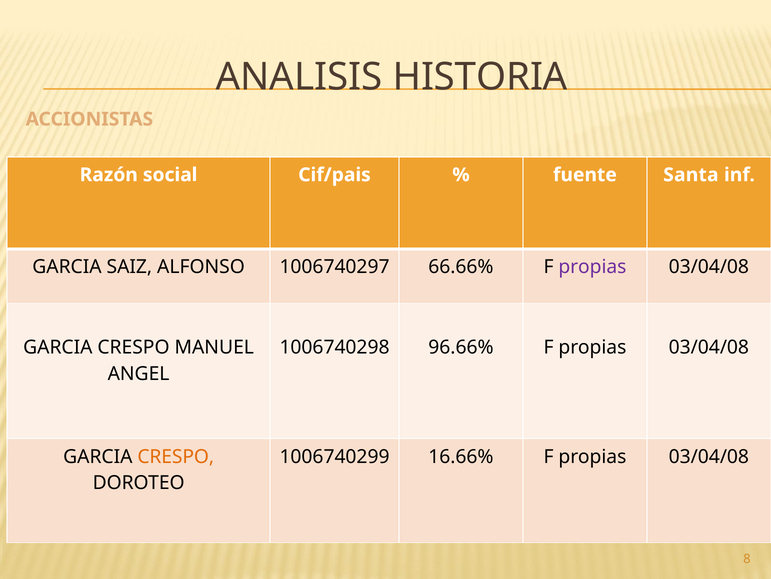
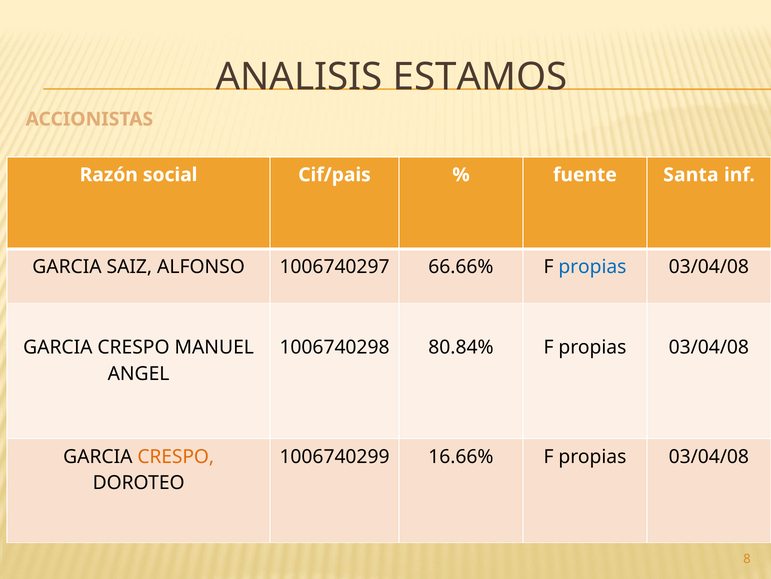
HISTORIA: HISTORIA -> ESTAMOS (480, 77)
propias colour: purple -> blue (592, 267)
96.66%: 96.66% -> 80.84% (461, 347)
